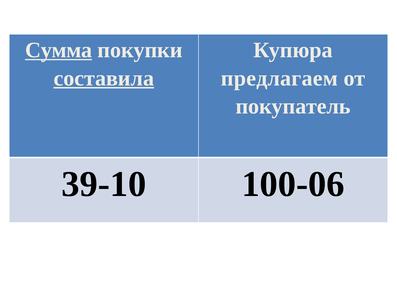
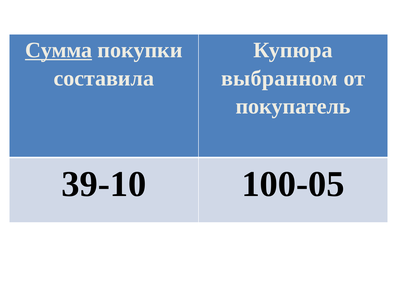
составила underline: present -> none (104, 78)
предлагаем: предлагаем -> выбранном (279, 78)
100-06: 100-06 -> 100-05 (293, 184)
